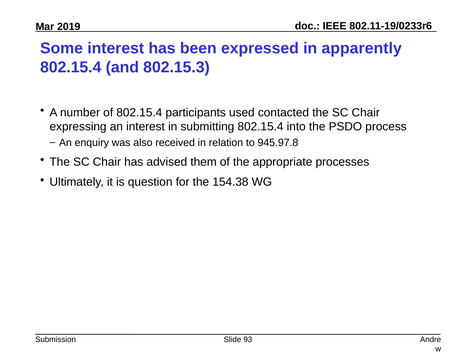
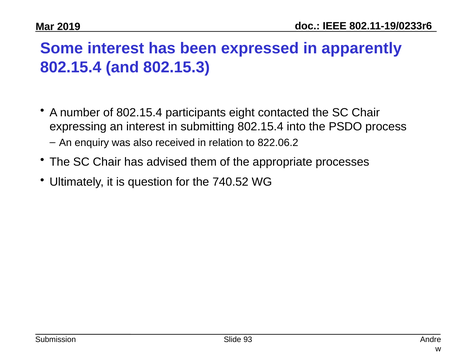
used: used -> eight (242, 113)
945.97.8: 945.97.8 -> 822.06.2 (278, 143)
154.38: 154.38 -> 740.52 (230, 182)
